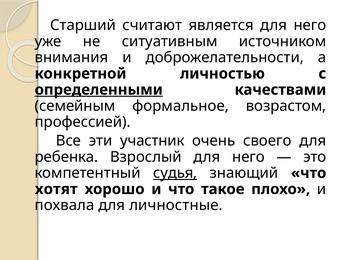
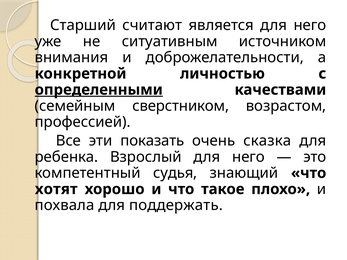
формальное: формальное -> сверстником (181, 106)
участник: участник -> показать (152, 141)
своего: своего -> сказка (267, 141)
судья underline: present -> none (175, 173)
личностные: личностные -> поддержать (176, 205)
